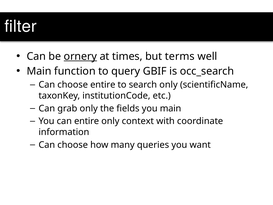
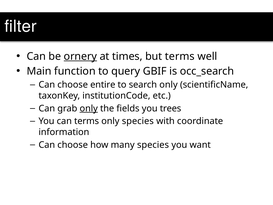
only underline: none -> present (89, 108)
you main: main -> trees (171, 108)
can entire: entire -> terms (87, 121)
only context: context -> species (138, 121)
many queries: queries -> species (153, 145)
